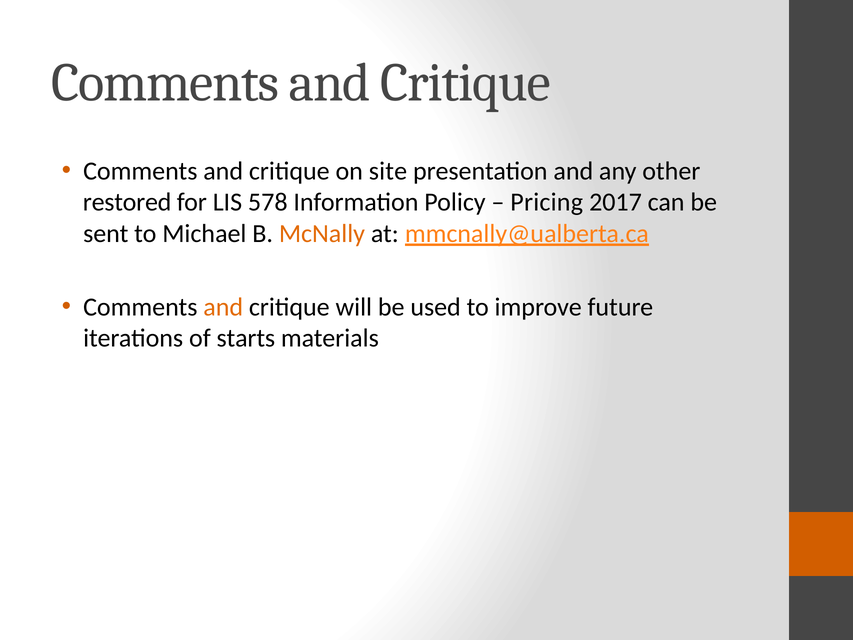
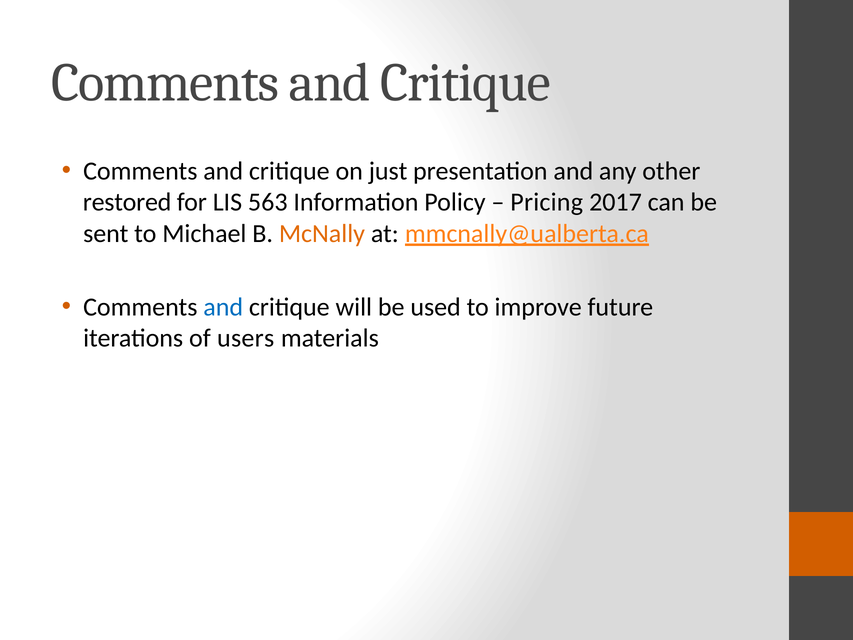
site: site -> just (388, 171)
578: 578 -> 563 (268, 202)
and colour: orange -> blue (223, 307)
starts: starts -> users (246, 338)
